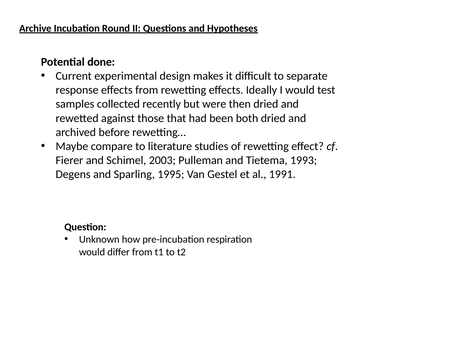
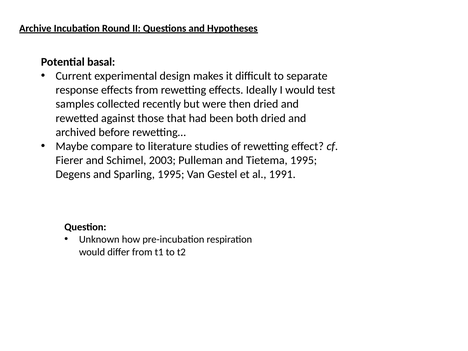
done: done -> basal (101, 62)
Tietema 1993: 1993 -> 1995 (304, 160)
